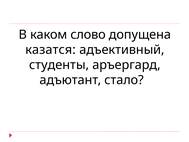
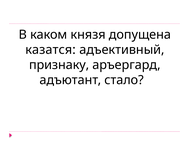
слово: слово -> князя (88, 35)
студенты: студенты -> признаку (59, 65)
